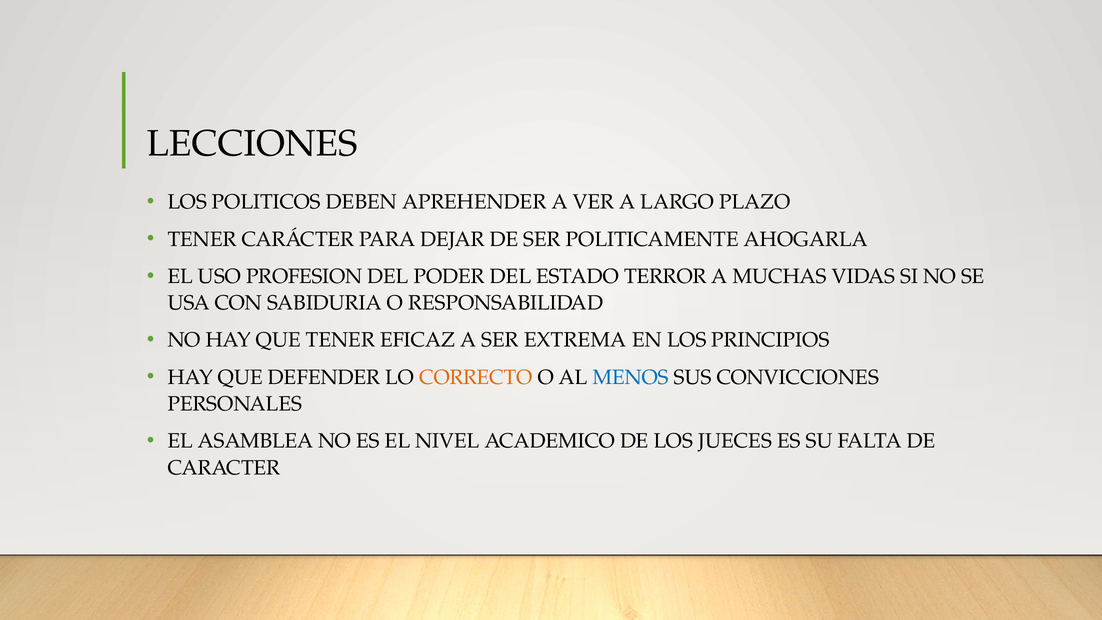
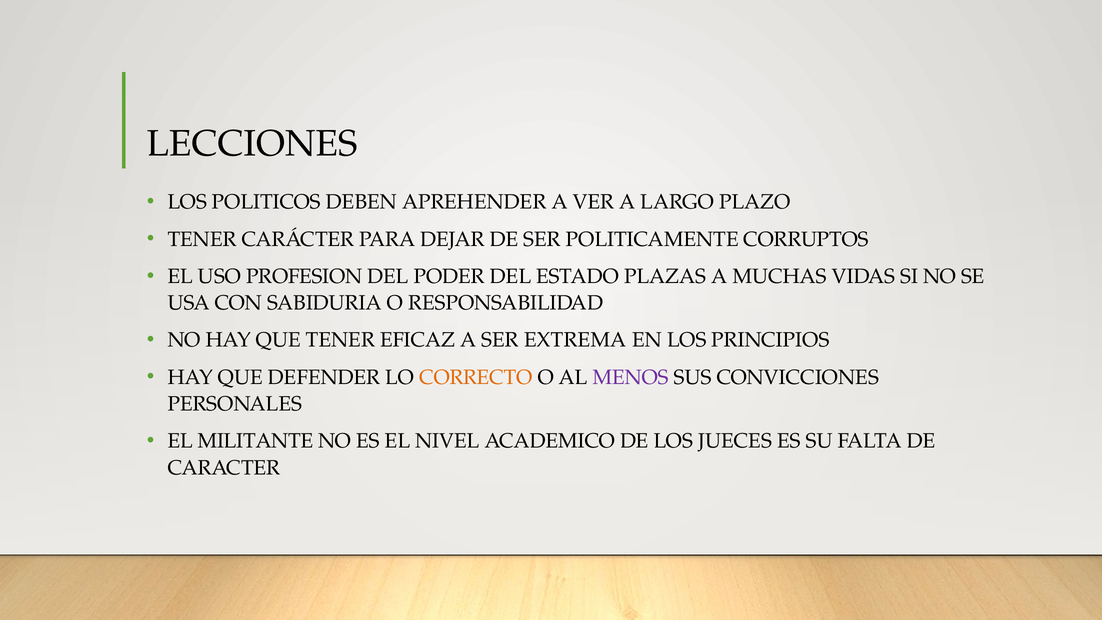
AHOGARLA: AHOGARLA -> CORRUPTOS (806, 239)
TERROR: TERROR -> PLAZAS (665, 276)
MENOS colour: blue -> purple (631, 377)
ASAMBLEA: ASAMBLEA -> MILITANTE (256, 441)
